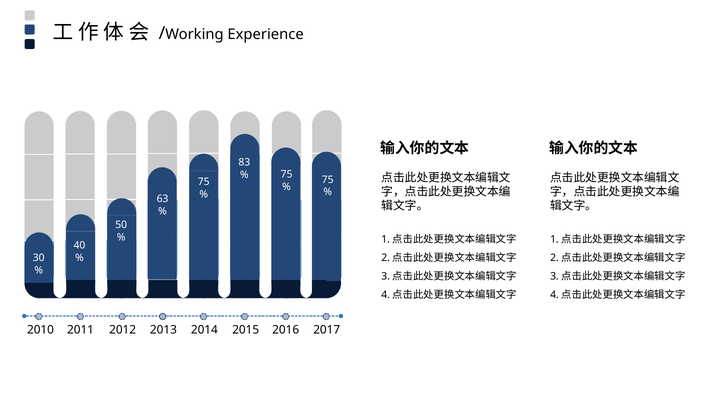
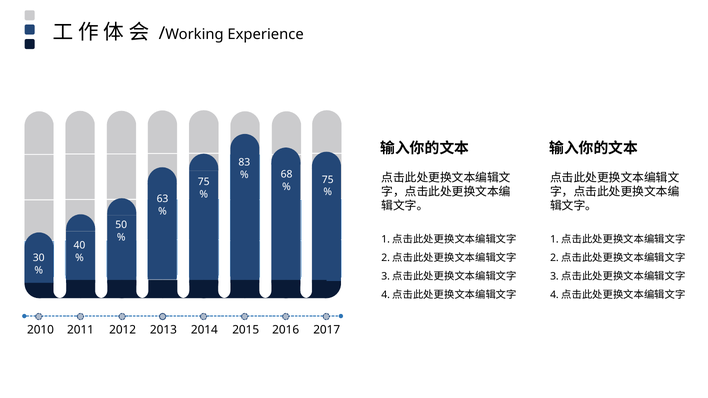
75: 75 -> 68 (287, 175)
